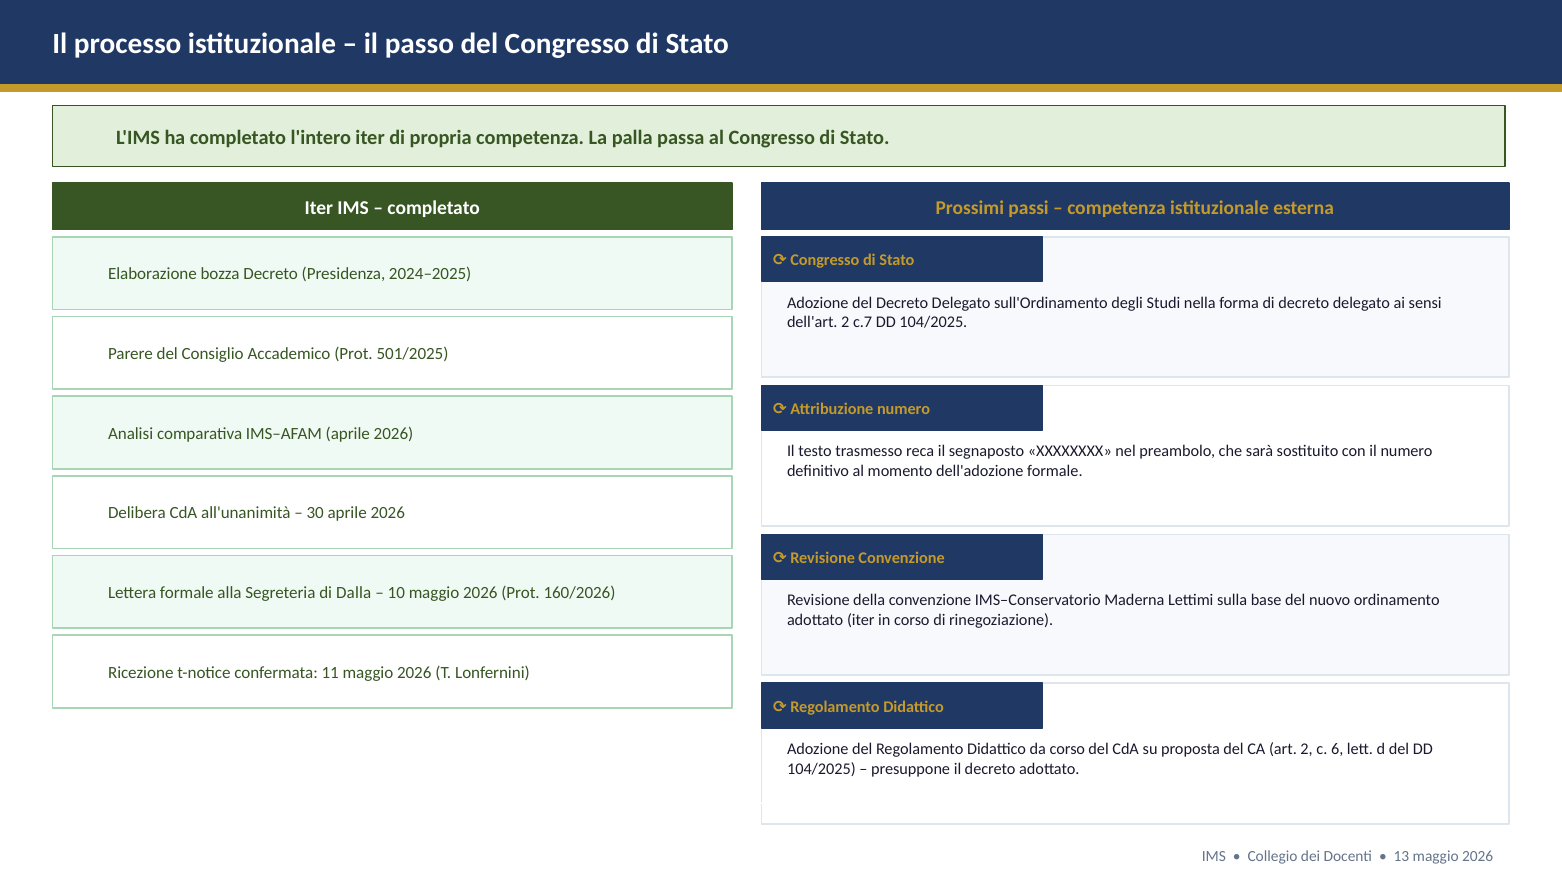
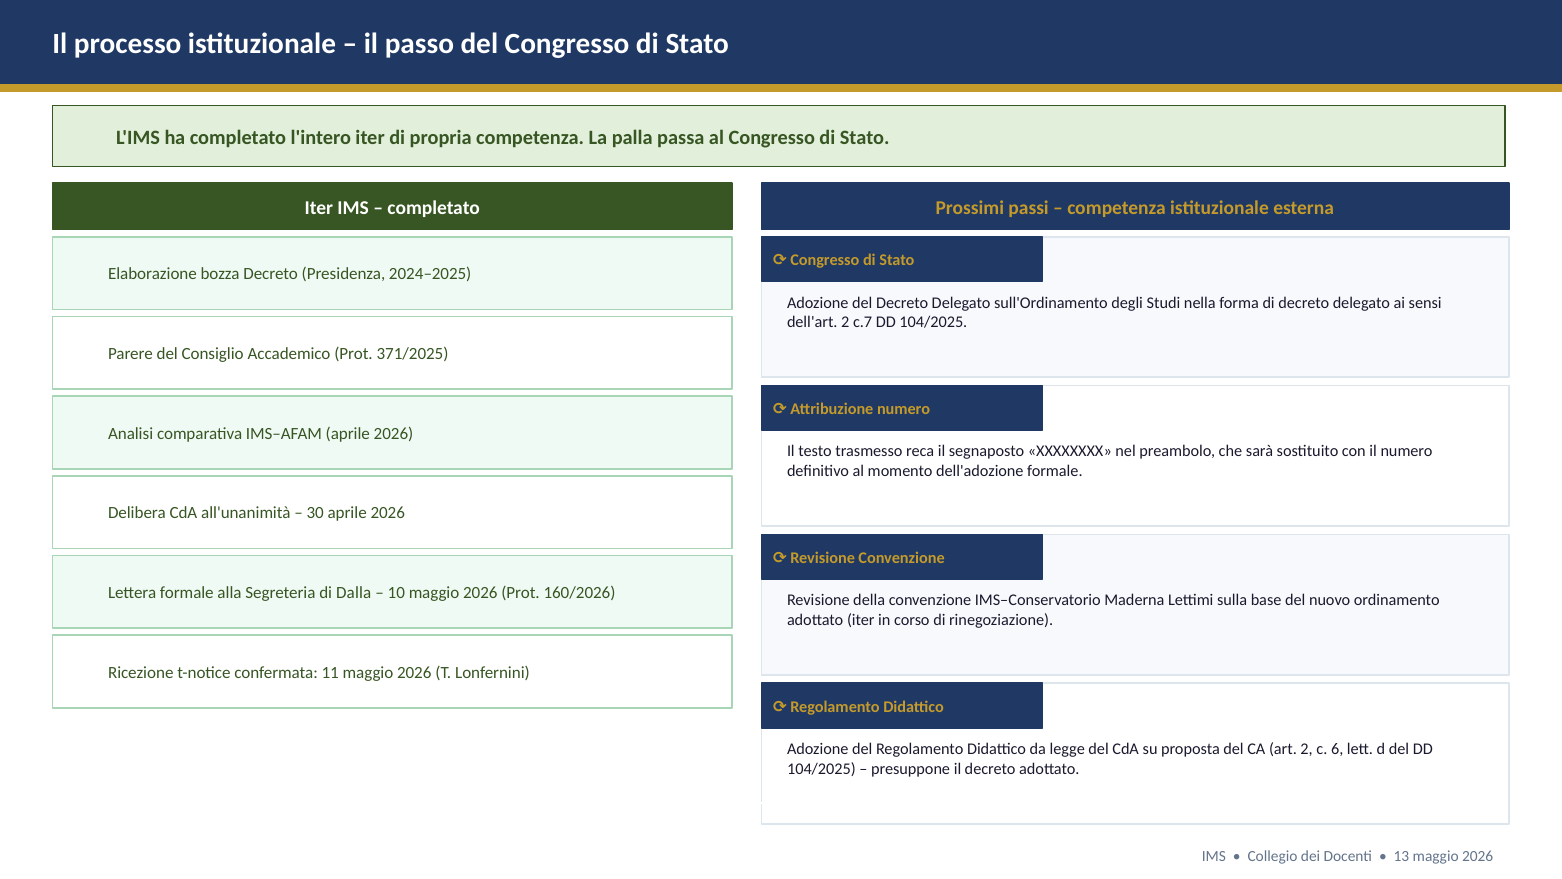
501/2025: 501/2025 -> 371/2025 (413, 354)
da corso: corso -> legge (1067, 749)
